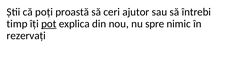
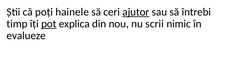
proastă: proastă -> hainele (72, 12)
ajutor underline: none -> present (136, 12)
spre: spre -> scrii (155, 24)
rezervați: rezervați -> evalueze (26, 36)
